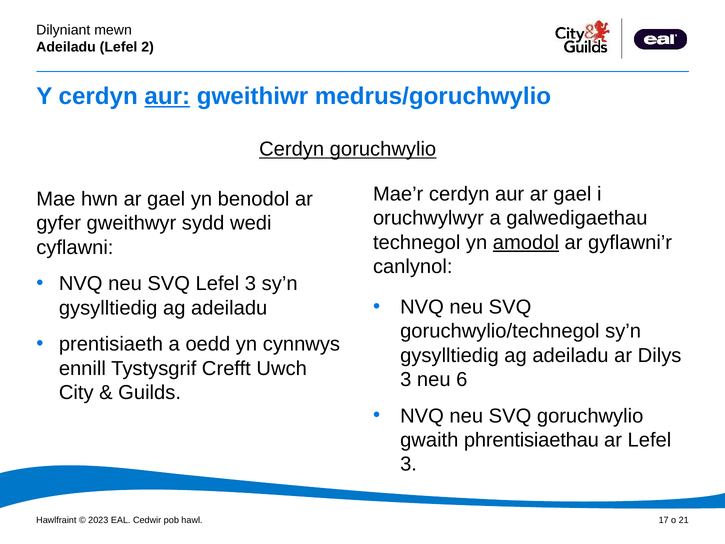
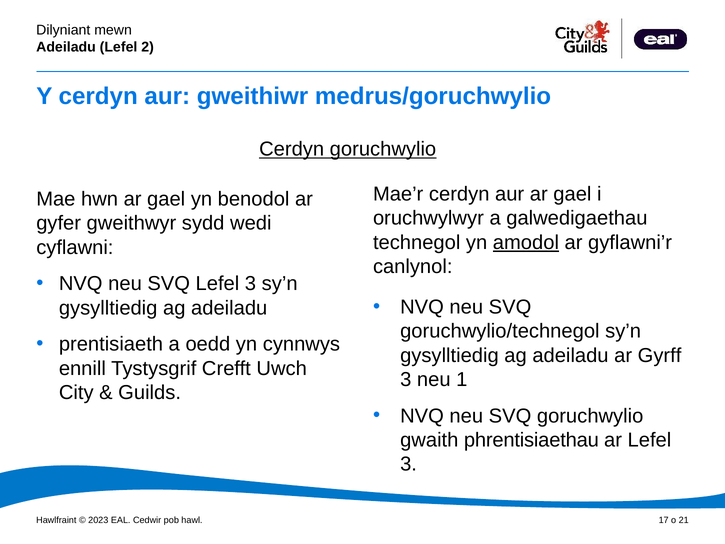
aur underline: present -> none (167, 96)
Dilys: Dilys -> Gyrff (660, 355)
6: 6 -> 1 (462, 379)
